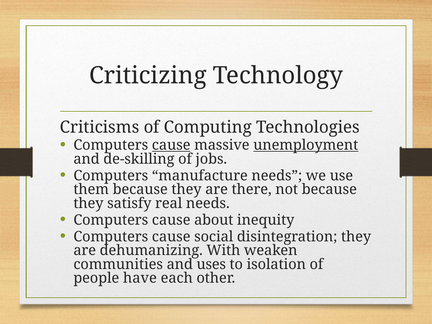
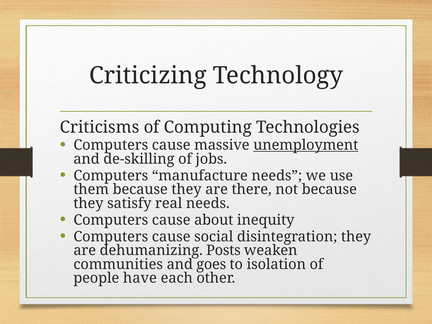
cause underline: present -> none (171, 145)
With: With -> Posts (223, 251)
uses: uses -> goes (211, 264)
